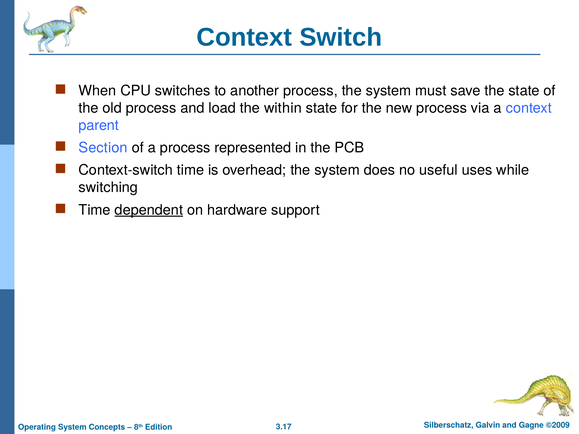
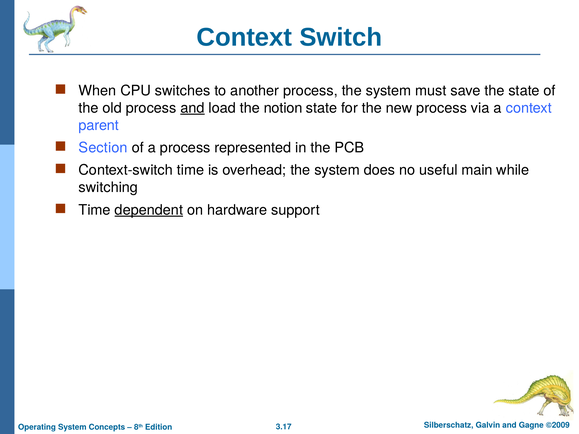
and underline: none -> present (193, 108)
within: within -> notion (283, 108)
uses: uses -> main (477, 170)
